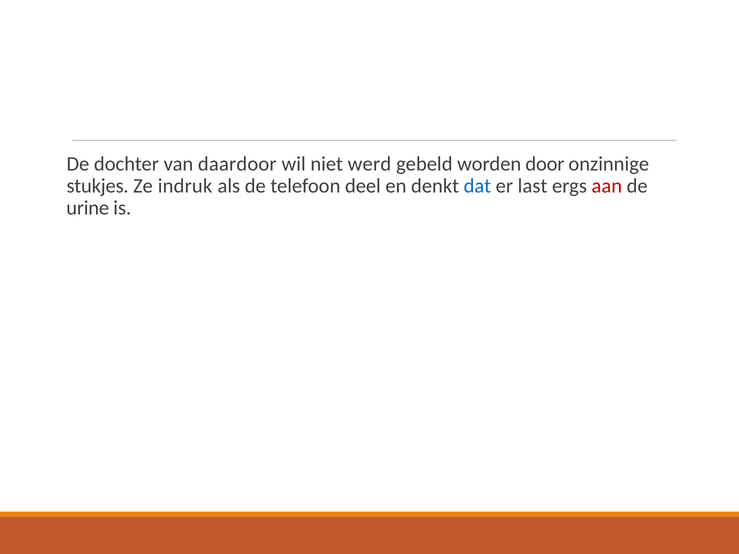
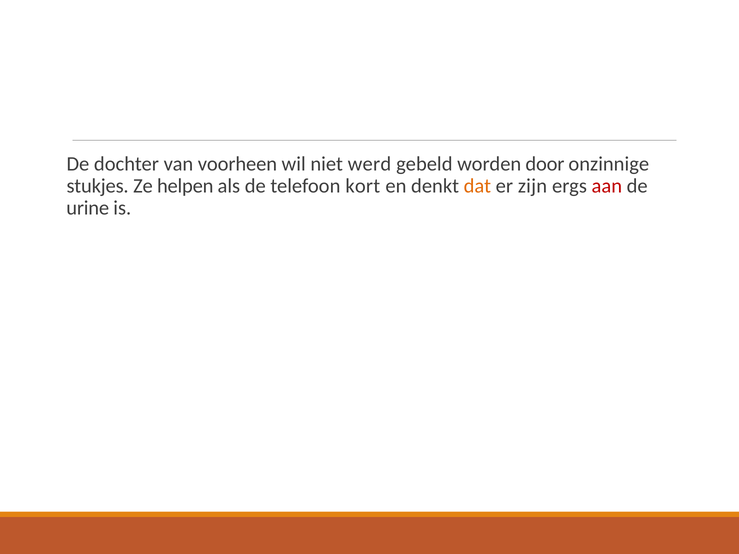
daardoor: daardoor -> voorheen (237, 164)
indruk: indruk -> helpen (185, 186)
deel: deel -> kort (363, 186)
dat colour: blue -> orange (477, 186)
last: last -> zijn (532, 186)
